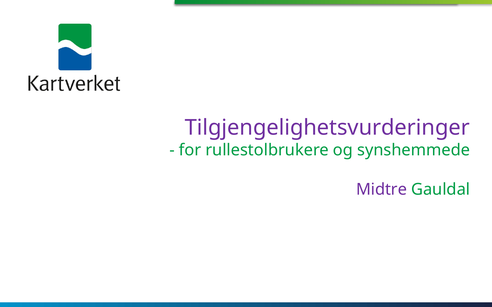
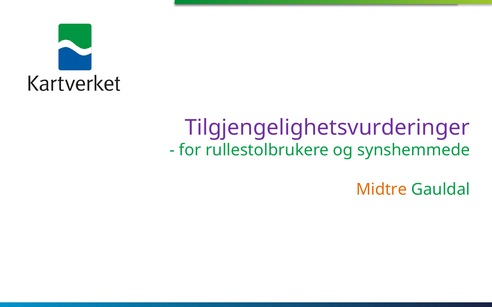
Midtre colour: purple -> orange (382, 190)
